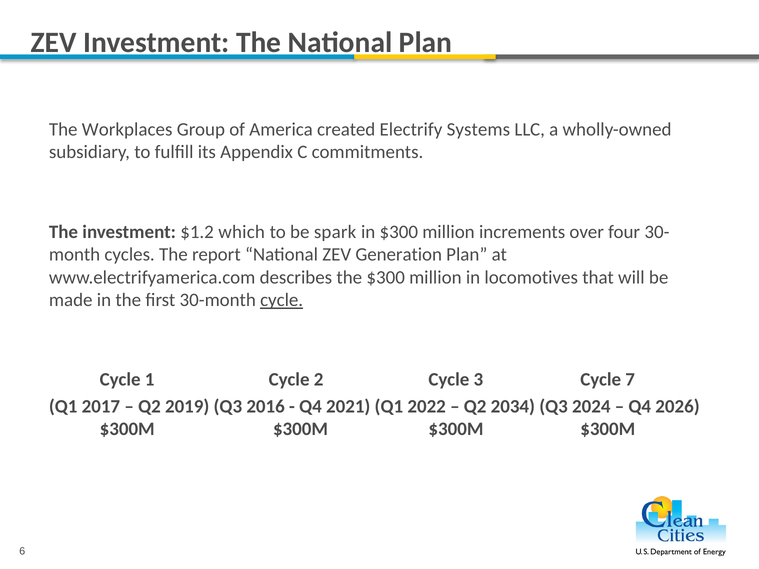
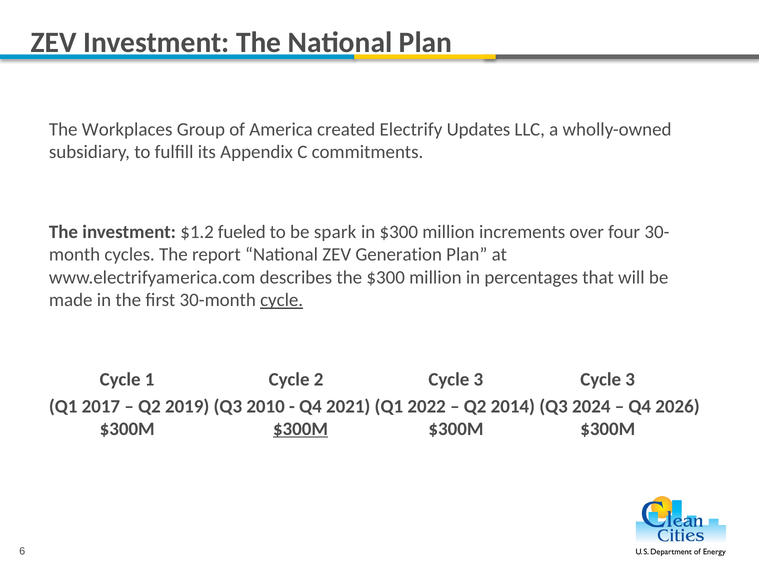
Systems: Systems -> Updates (478, 129)
which: which -> fueled (242, 232)
locomotives: locomotives -> percentages (531, 277)
3 Cycle 7: 7 -> 3 (630, 380)
2016: 2016 -> 2010 (266, 406)
2034: 2034 -> 2014 (513, 406)
$300M underline: none -> present (300, 429)
